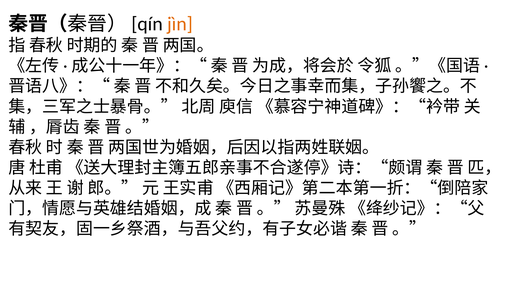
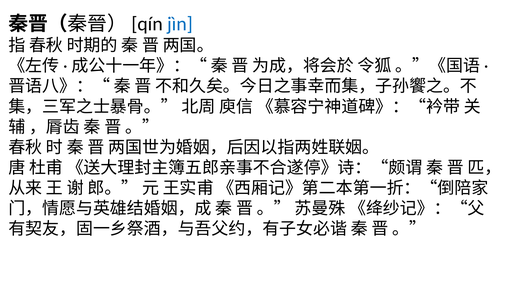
jìn colour: orange -> blue (180, 24)
